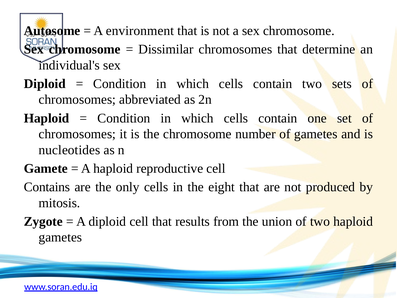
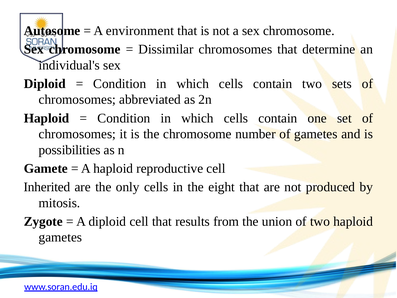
nucleotides: nucleotides -> possibilities (70, 150)
Contains: Contains -> Inherited (47, 187)
